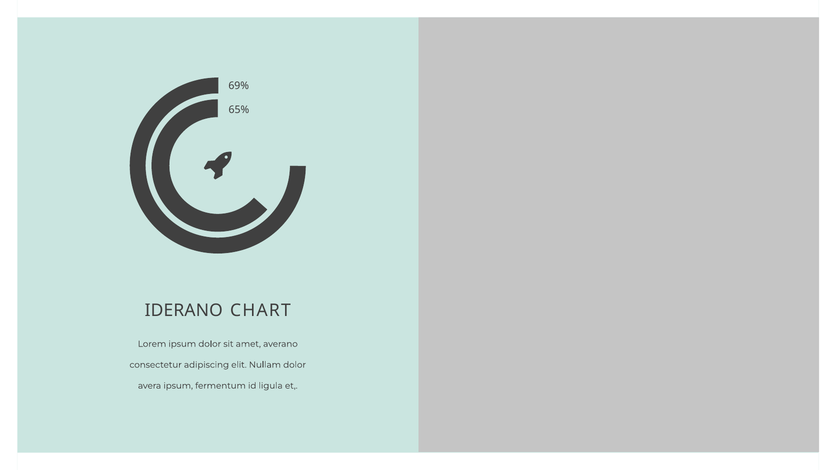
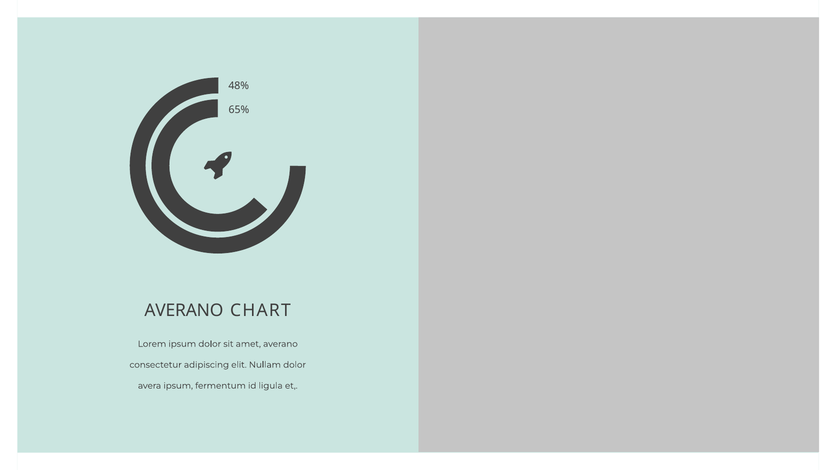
69%: 69% -> 48% (239, 86)
IDERANO: IDERANO -> AVERANO (184, 311)
